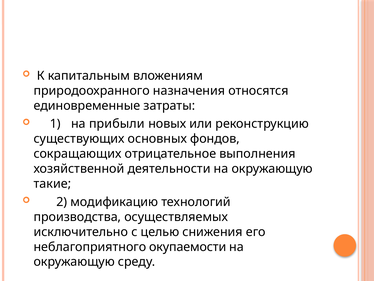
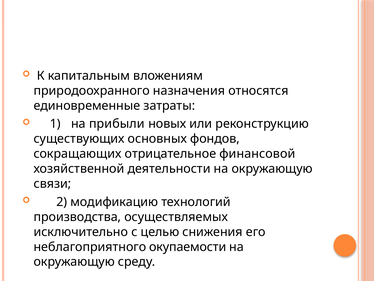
выполнения: выполнения -> финансовой (257, 154)
такие: такие -> связи (52, 183)
